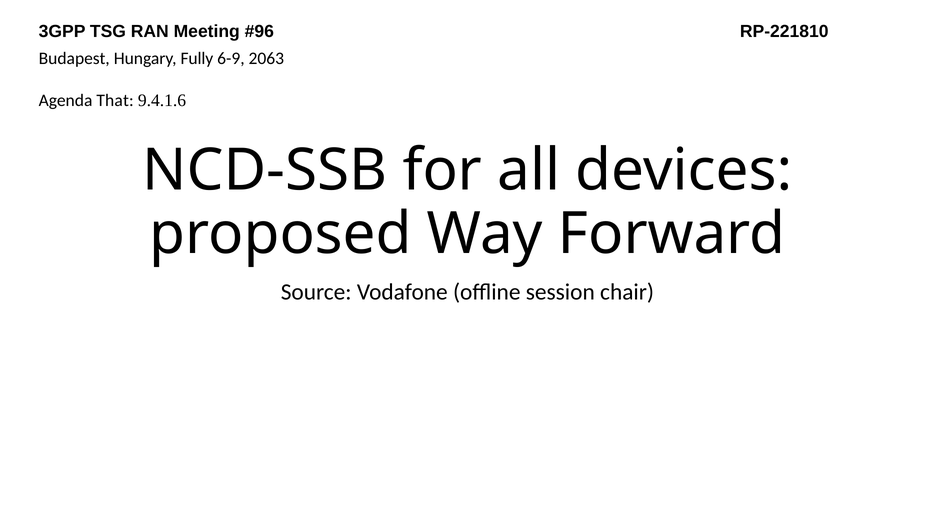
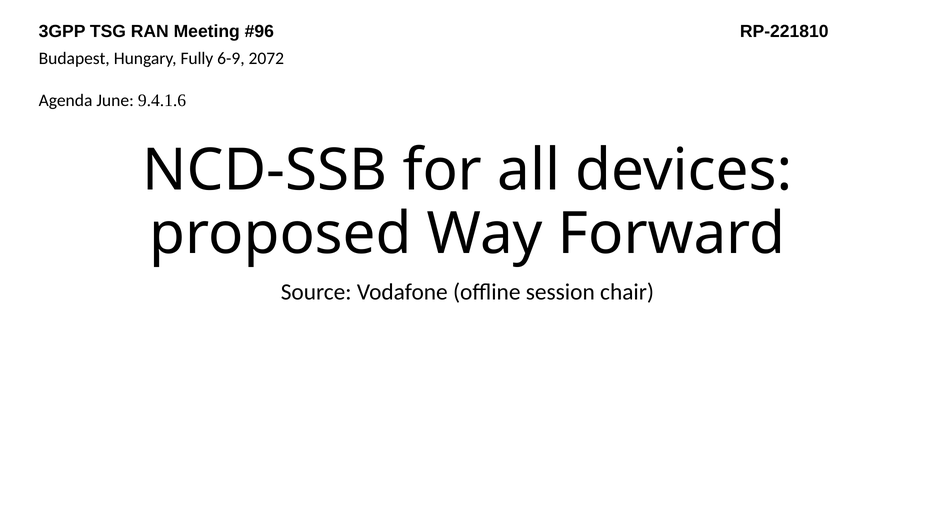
2063: 2063 -> 2072 (266, 58)
That: That -> June (115, 100)
